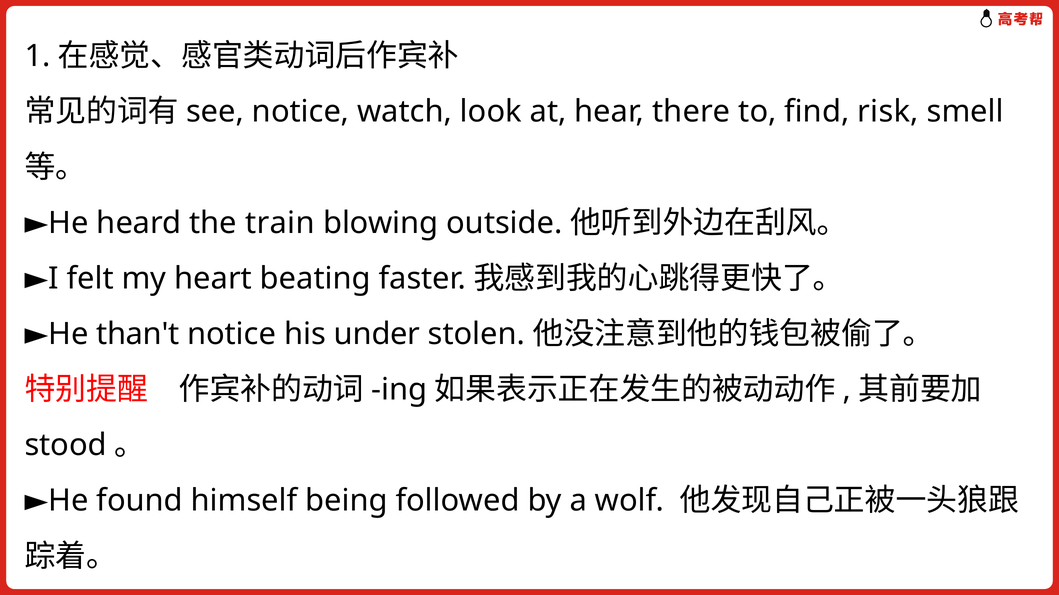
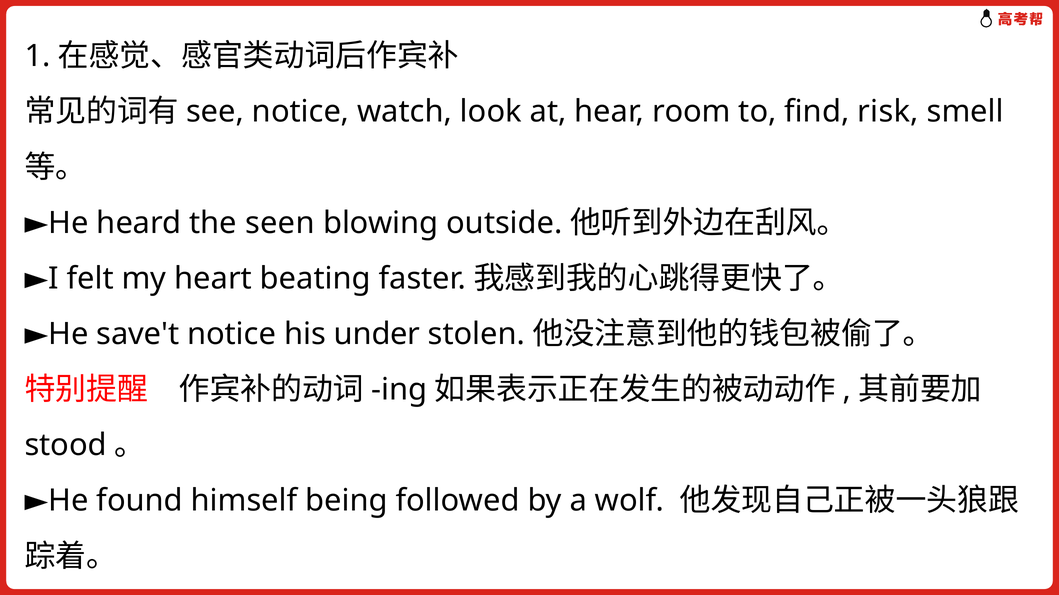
there: there -> room (691, 112)
train: train -> seen (280, 223)
than't: than't -> save't (138, 334)
